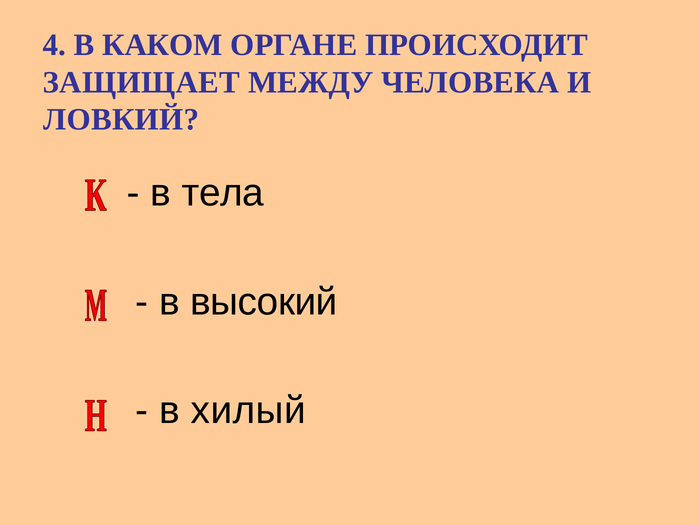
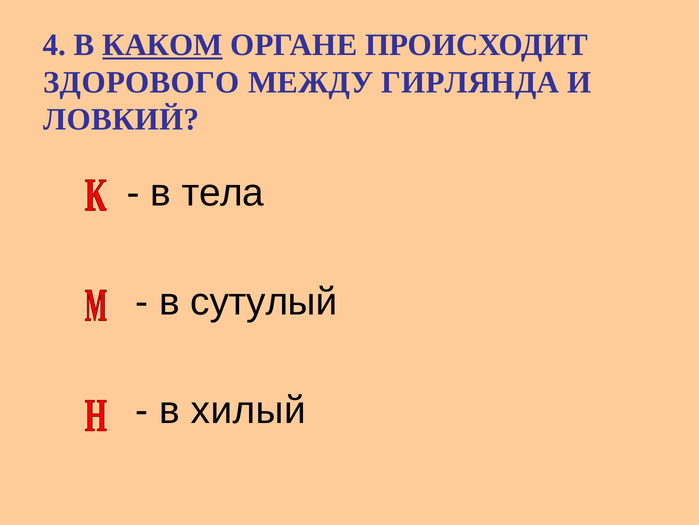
КАКОМ underline: none -> present (162, 45)
ЗАЩИЩАЕТ: ЗАЩИЩАЕТ -> ЗДОРОВОГО (141, 82)
ЧЕЛОВЕКА: ЧЕЛОВЕКА -> ГИРЛЯНДА (470, 82)
высокий: высокий -> сутулый (264, 301)
